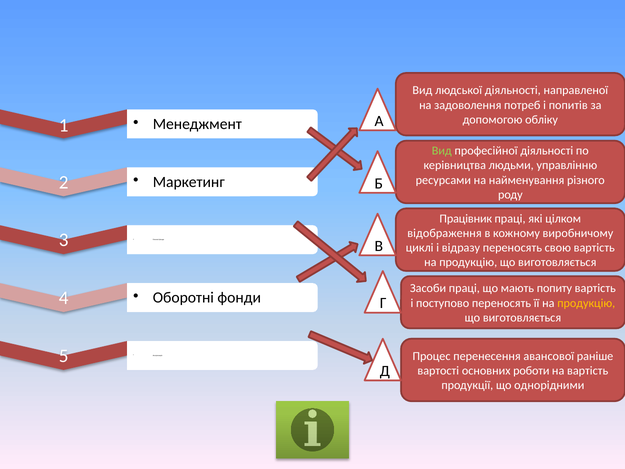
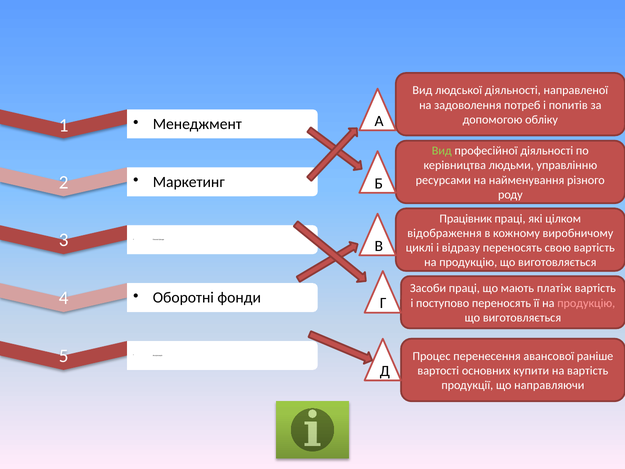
попиту: попиту -> платіж (554, 288)
продукцію colour: yellow -> pink (586, 303)
роботи: роботи -> купити (531, 371)
однорідними: однорідними -> направляючи (549, 385)
